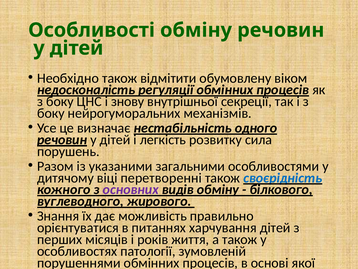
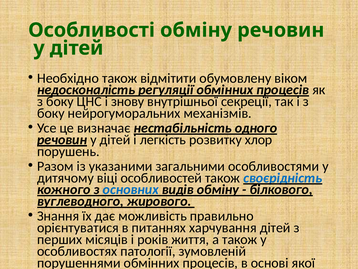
сила: сила -> хлор (259, 140)
перетворенні: перетворенні -> особливостей (161, 178)
основних colour: purple -> blue (131, 189)
